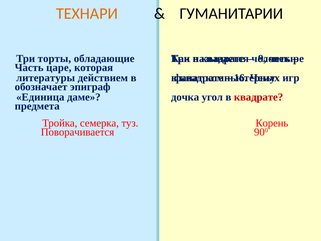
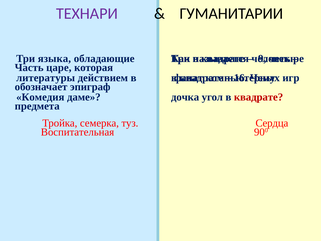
ТЕХНАРИ colour: orange -> purple (87, 14)
торты: торты -> языка (54, 58)
Единица: Единица -> Комедия (40, 97)
Корень: Корень -> Сердца (272, 123)
Поворачивается: Поворачивается -> Воспитательная (78, 132)
